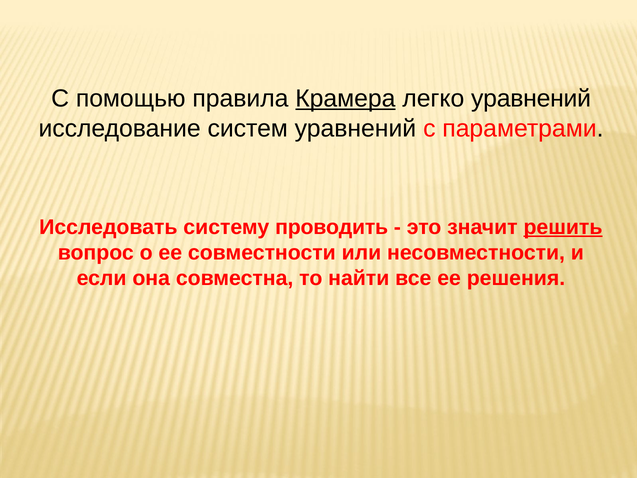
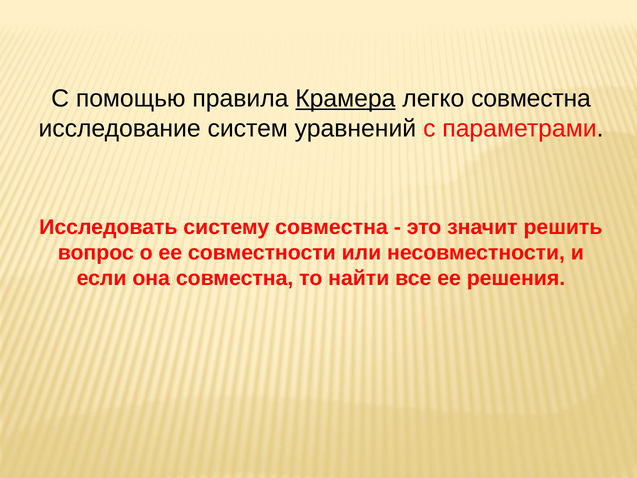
легко уравнений: уравнений -> совместна (531, 99)
систему проводить: проводить -> совместна (332, 227)
решить underline: present -> none (563, 227)
